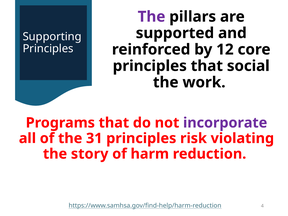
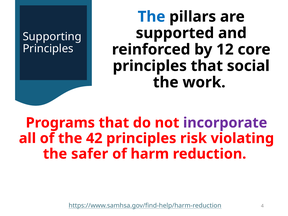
The colour: purple -> blue (152, 17)
31: 31 -> 42 (94, 138)
story: story -> safer (90, 154)
